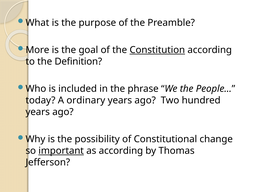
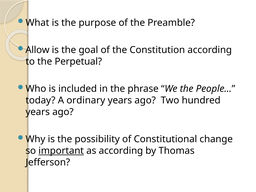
More: More -> Allow (37, 50)
Constitution underline: present -> none (157, 50)
Definition: Definition -> Perpetual (78, 61)
